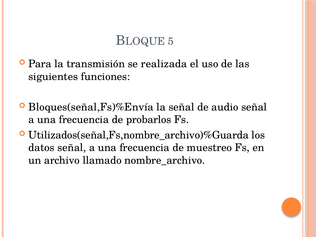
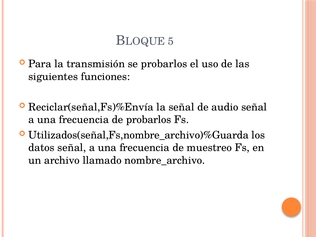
se realizada: realizada -> probarlos (164, 64)
Bloques(señal,Fs)%Envía: Bloques(señal,Fs)%Envía -> Reciclar(señal,Fs)%Envía (91, 107)
